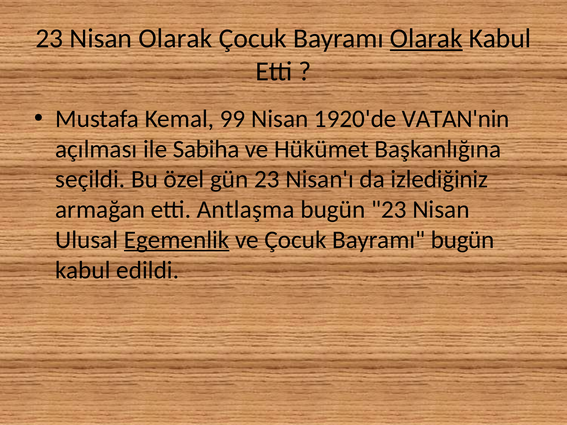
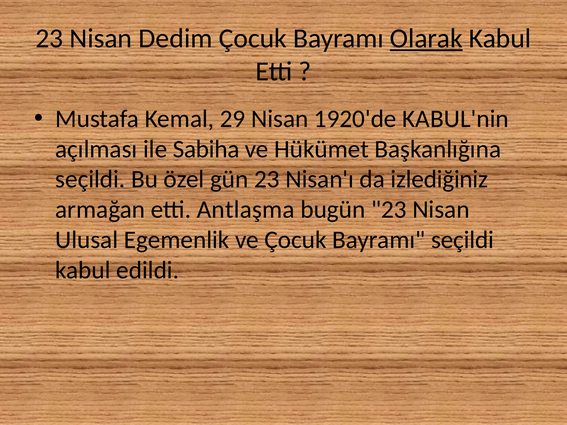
Nisan Olarak: Olarak -> Dedim (175, 38)
99: 99 -> 29 (233, 119)
VATAN'nin: VATAN'nin -> KABUL'nin (456, 119)
Egemenlik underline: present -> none (177, 240)
Bayramı bugün: bugün -> seçildi (463, 240)
